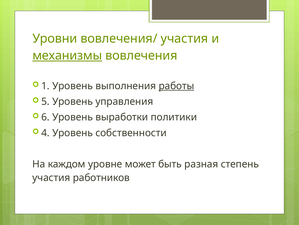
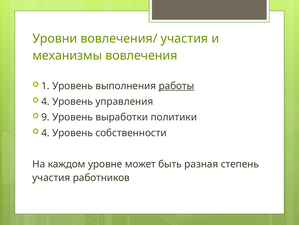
механизмы underline: present -> none (67, 55)
5: 5 -> 4 (45, 101)
6: 6 -> 9 (45, 117)
